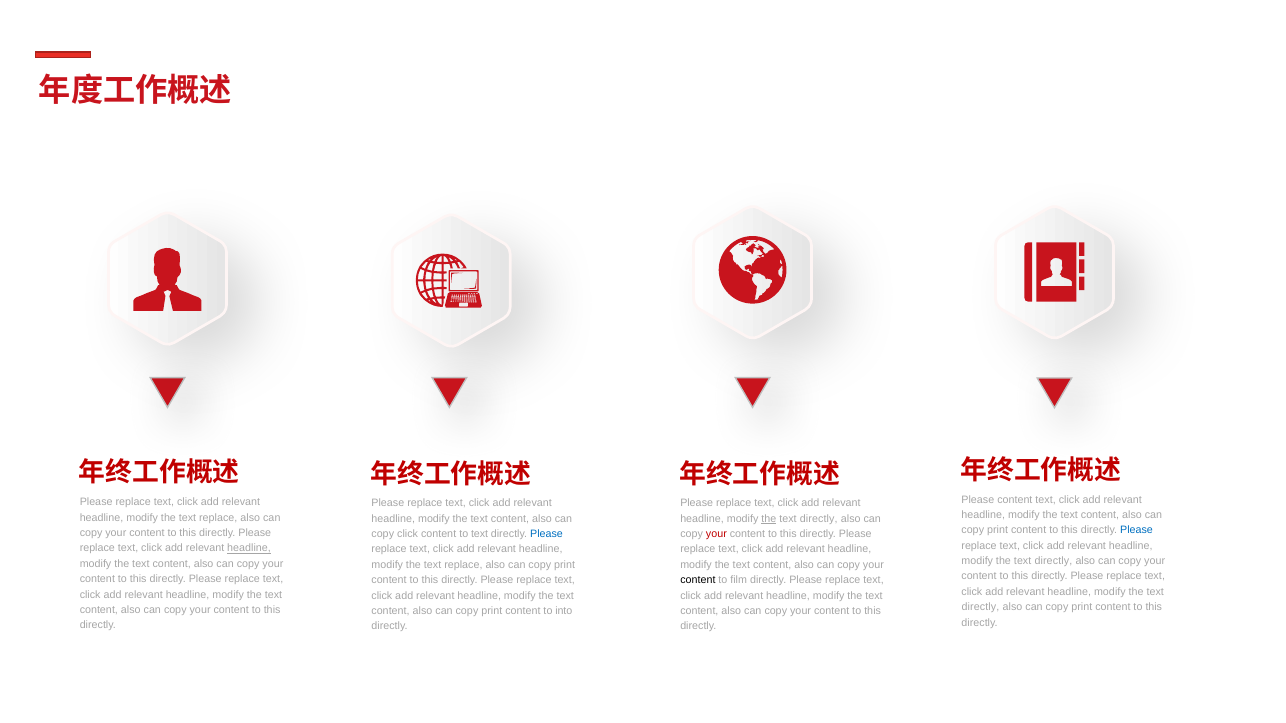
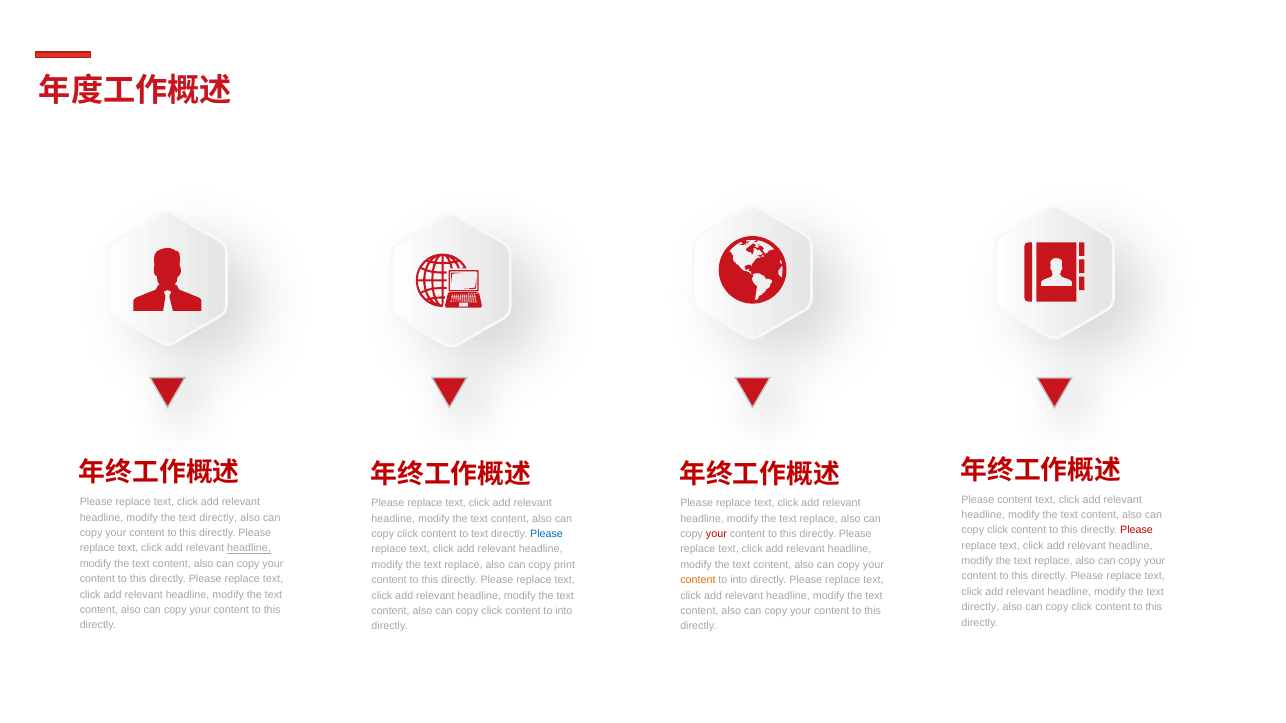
replace: replace -> directly (218, 518)
the underline: present -> none (769, 519)
directly: directly -> replace (819, 519)
print: print -> click (998, 531)
Please colour: blue -> red (1137, 531)
directly: directly -> replace (1053, 561)
content colour: black -> orange (698, 580)
film: film -> into (739, 580)
print: print -> click (1082, 607)
print: print -> click (492, 611)
